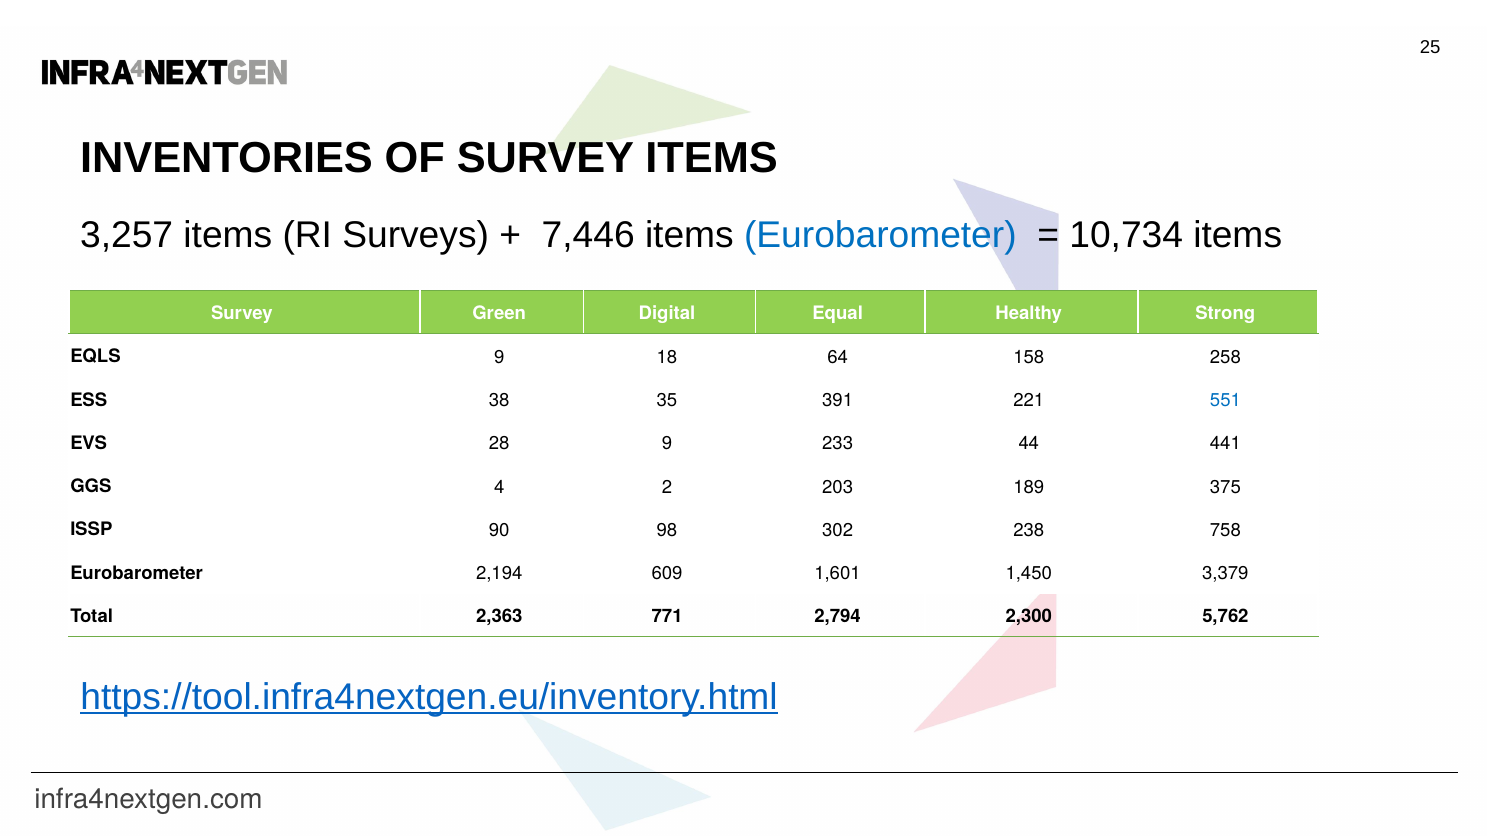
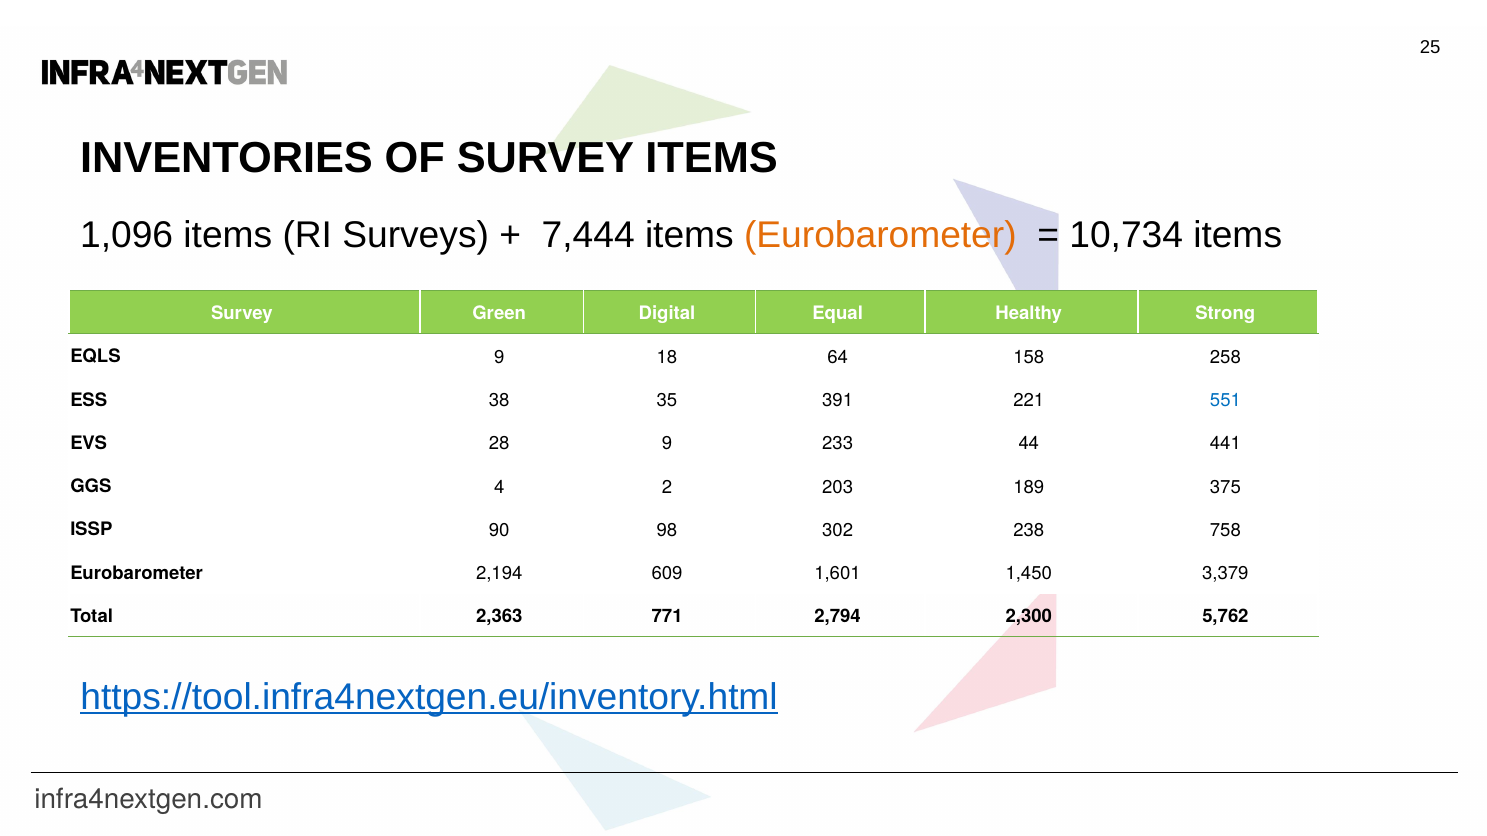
3,257: 3,257 -> 1,096 (127, 235)
7,446: 7,446 -> 7,444 (588, 235)
Eurobarometer colour: blue -> orange (880, 235)
